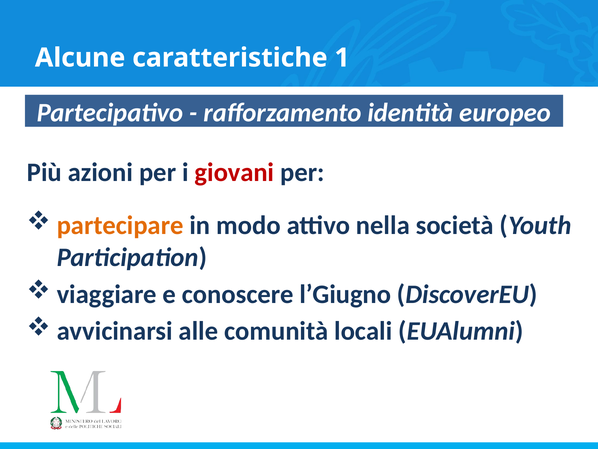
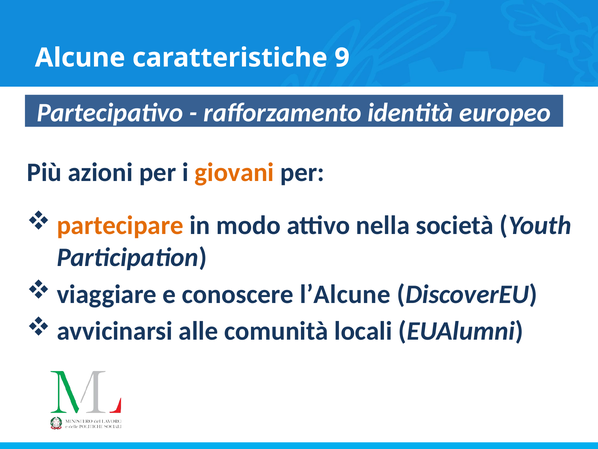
1: 1 -> 9 (342, 58)
giovani colour: red -> orange (234, 172)
l’Giugno: l’Giugno -> l’Alcune (345, 294)
